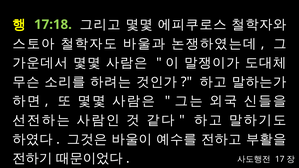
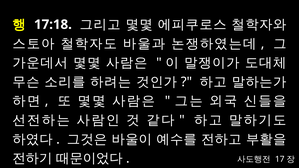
17:18 colour: light green -> white (53, 25)
